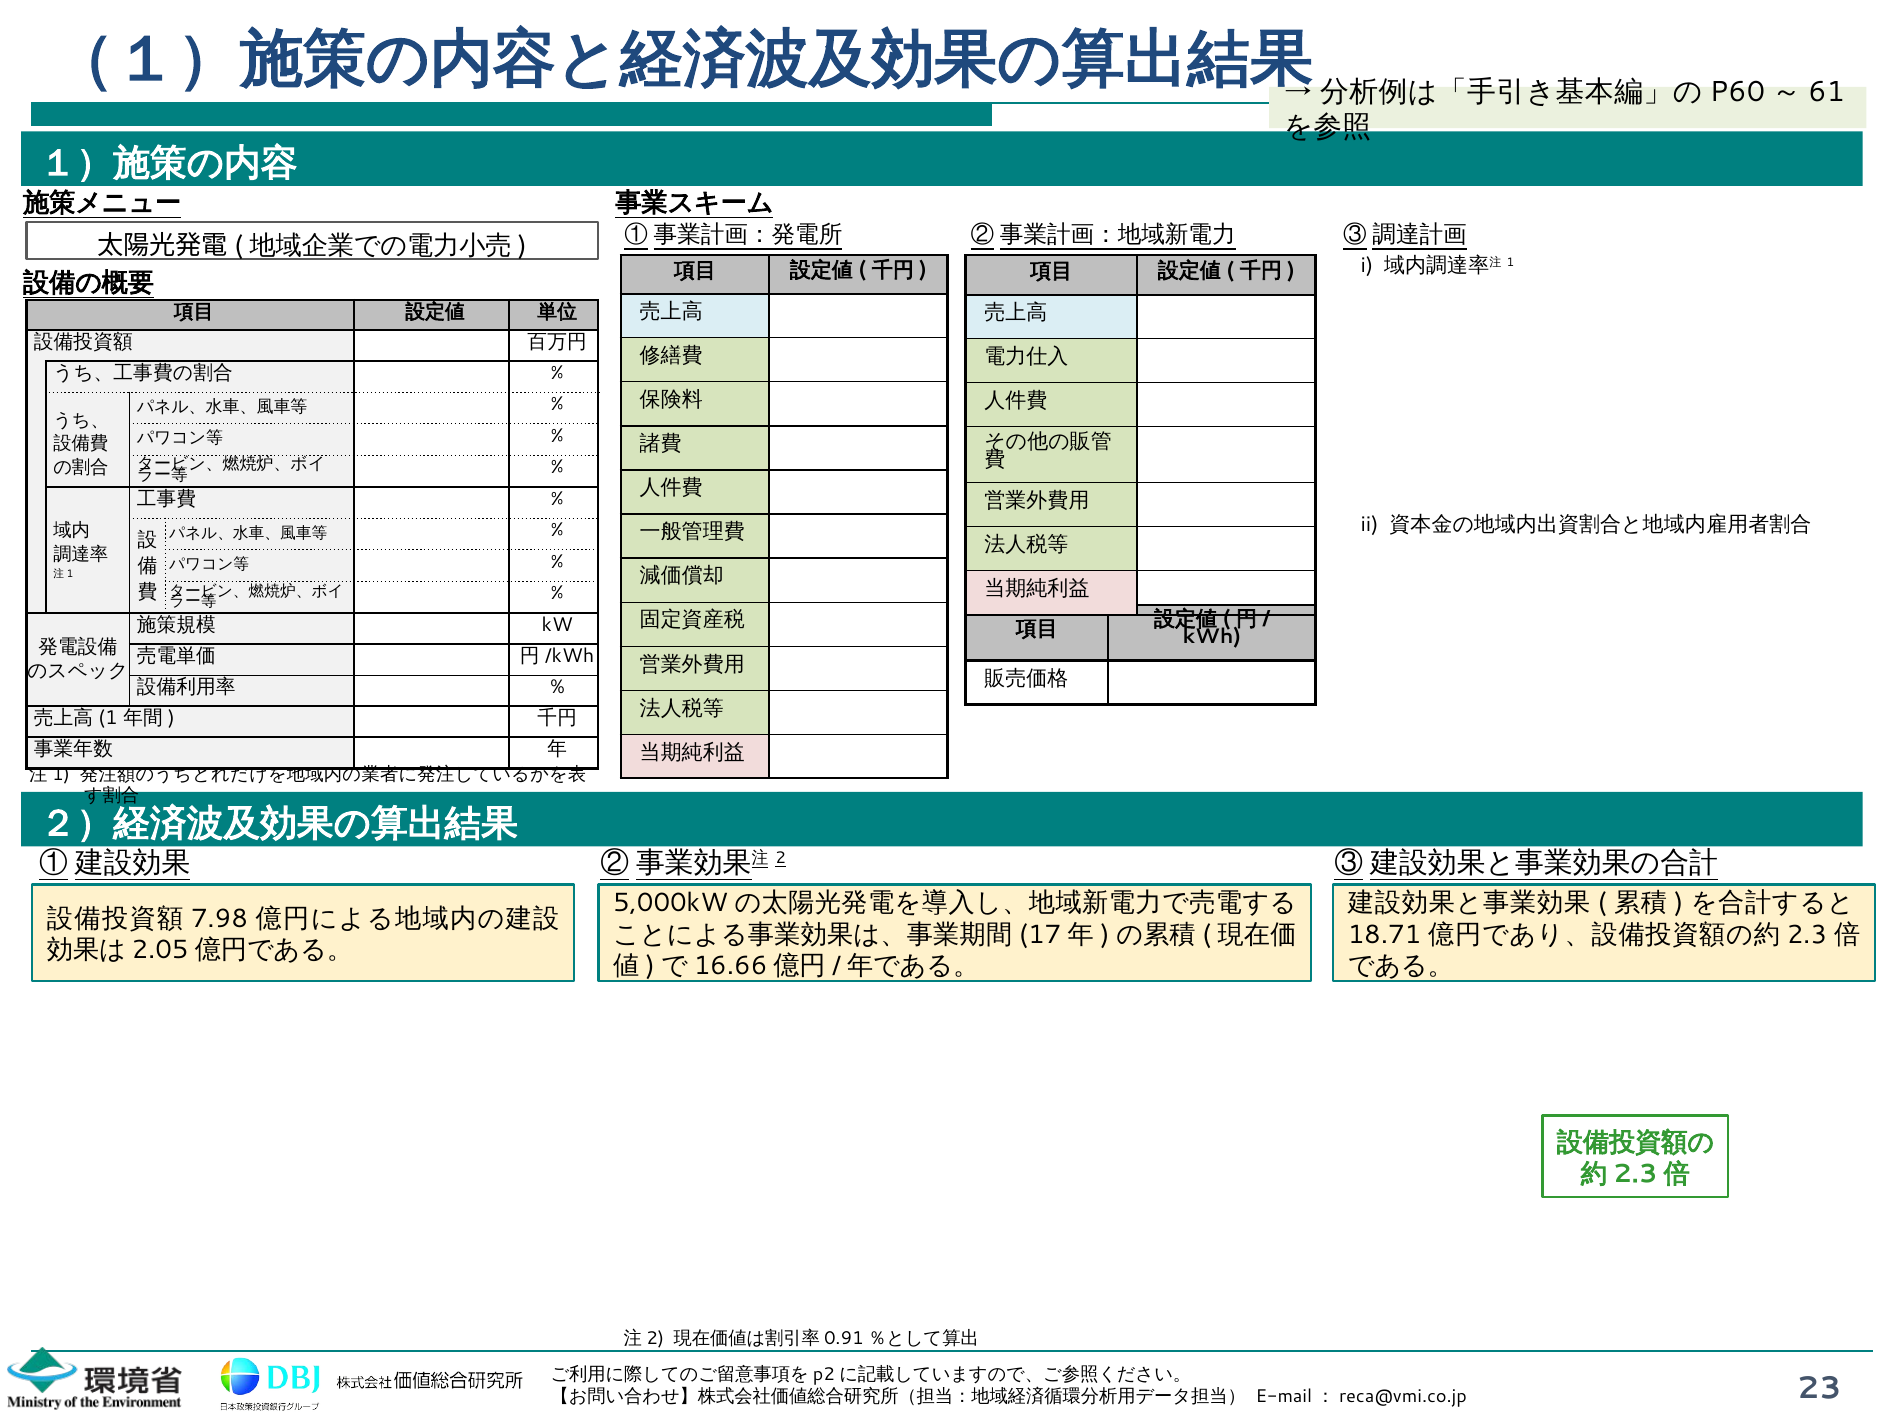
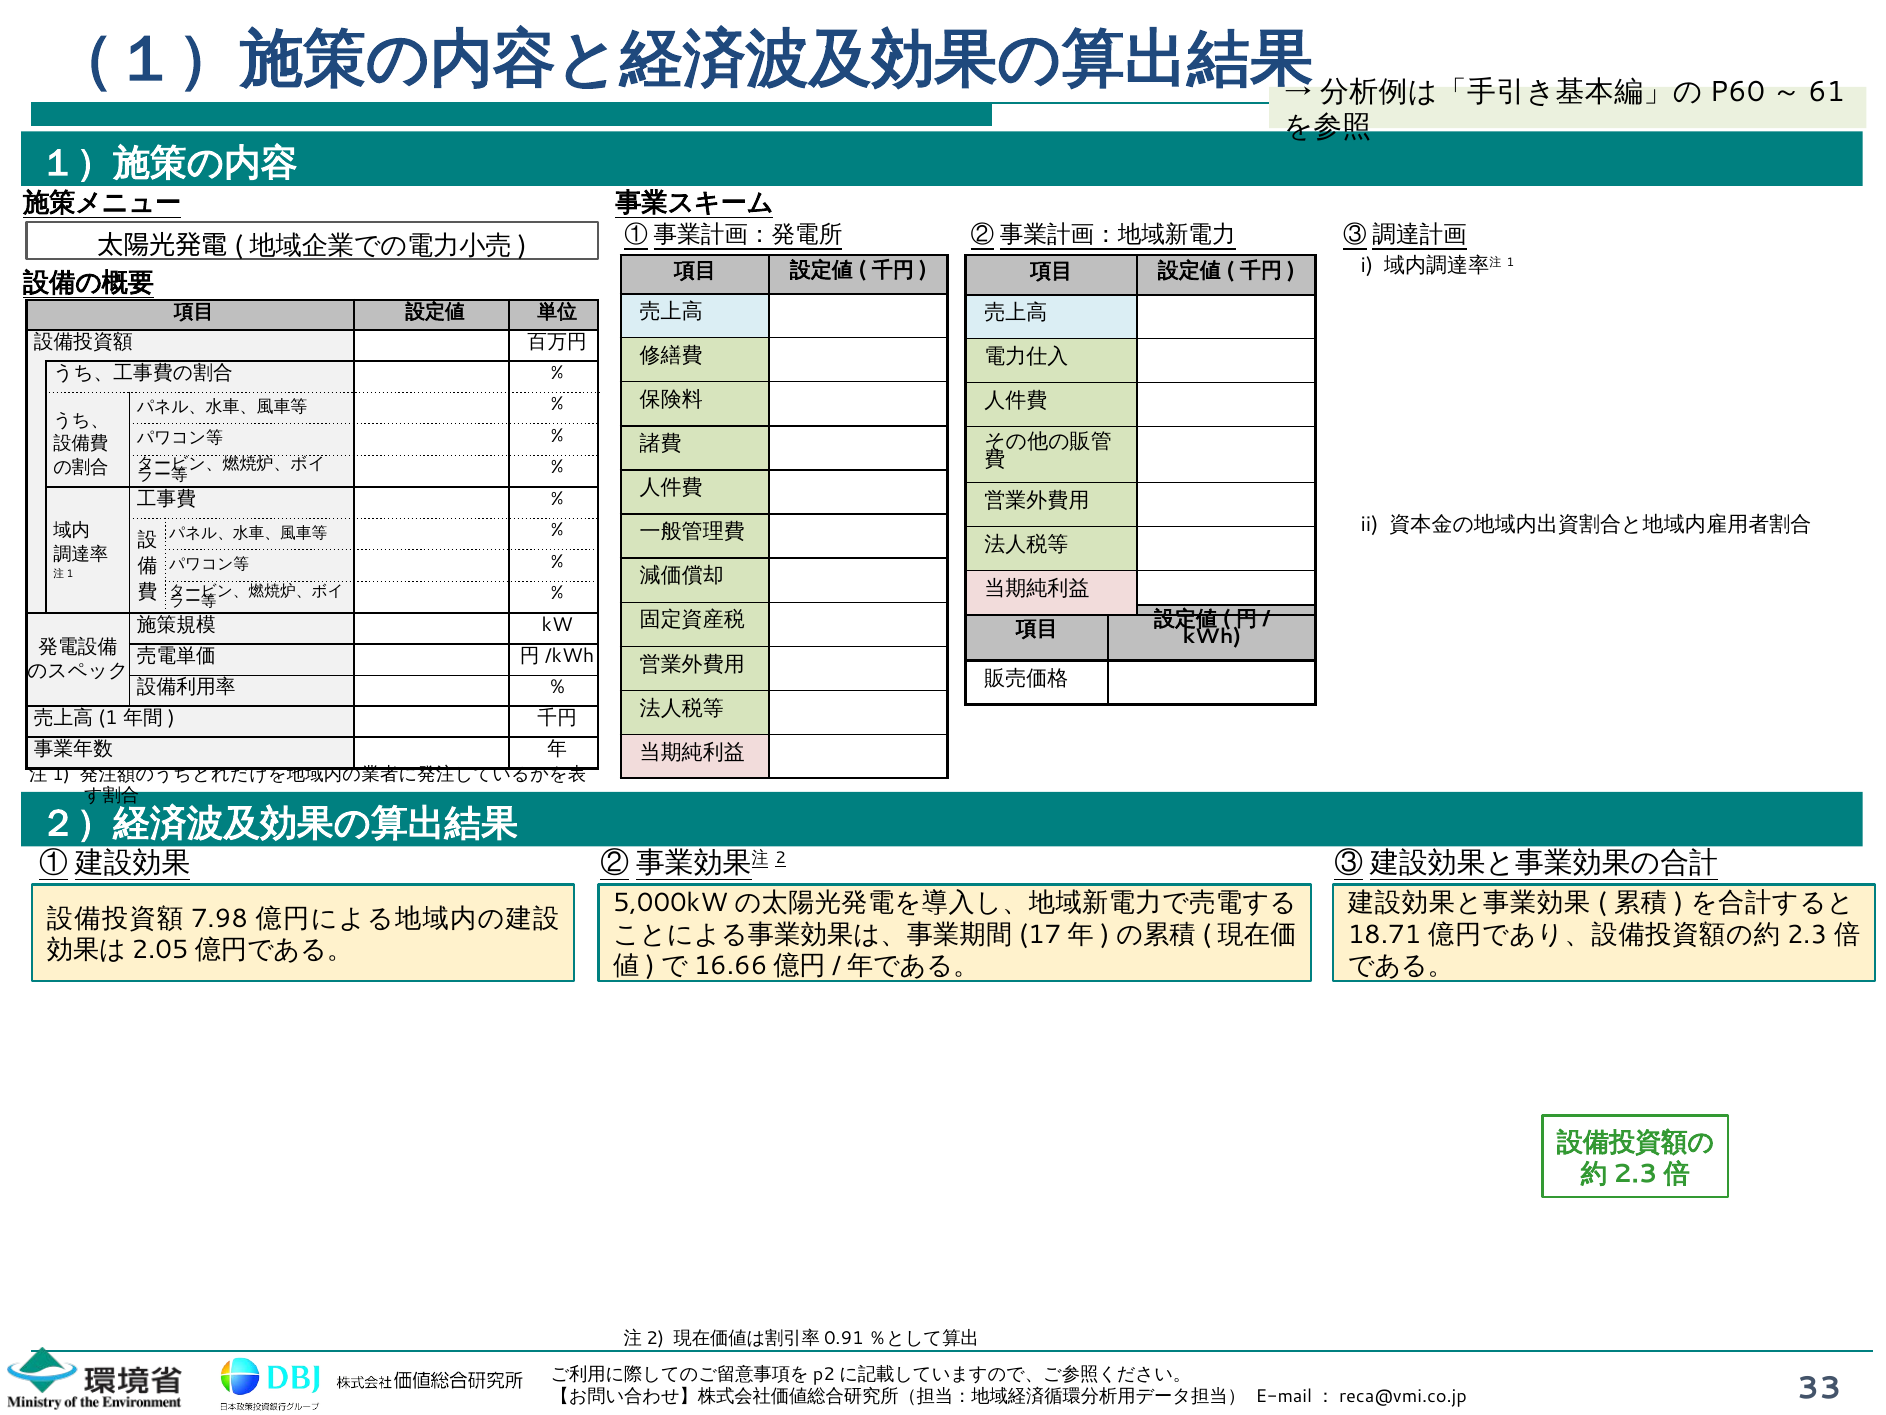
23: 23 -> 33 (1819, 1388)
